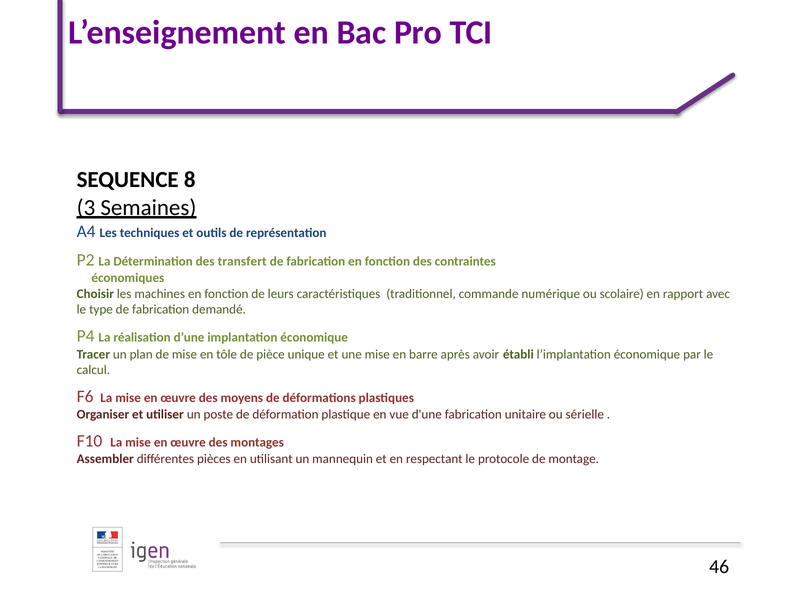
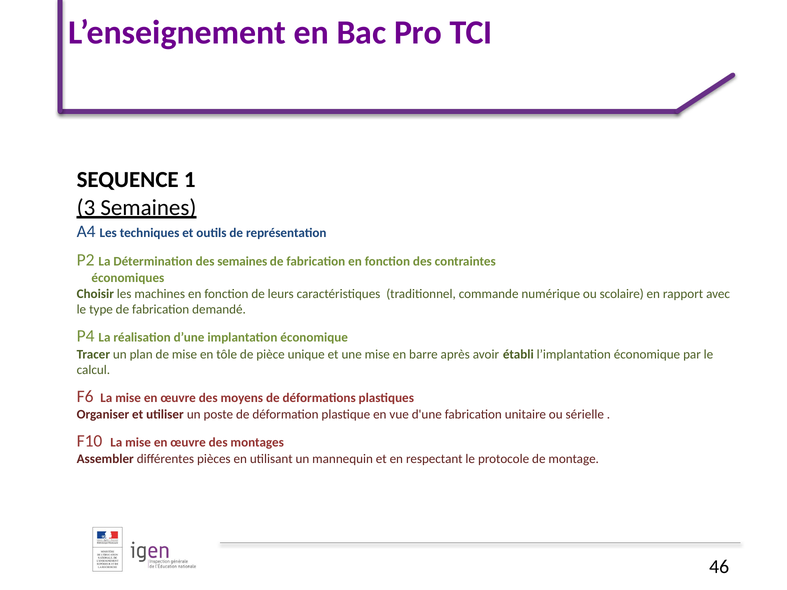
8: 8 -> 1 (190, 180)
des transfert: transfert -> semaines (242, 262)
